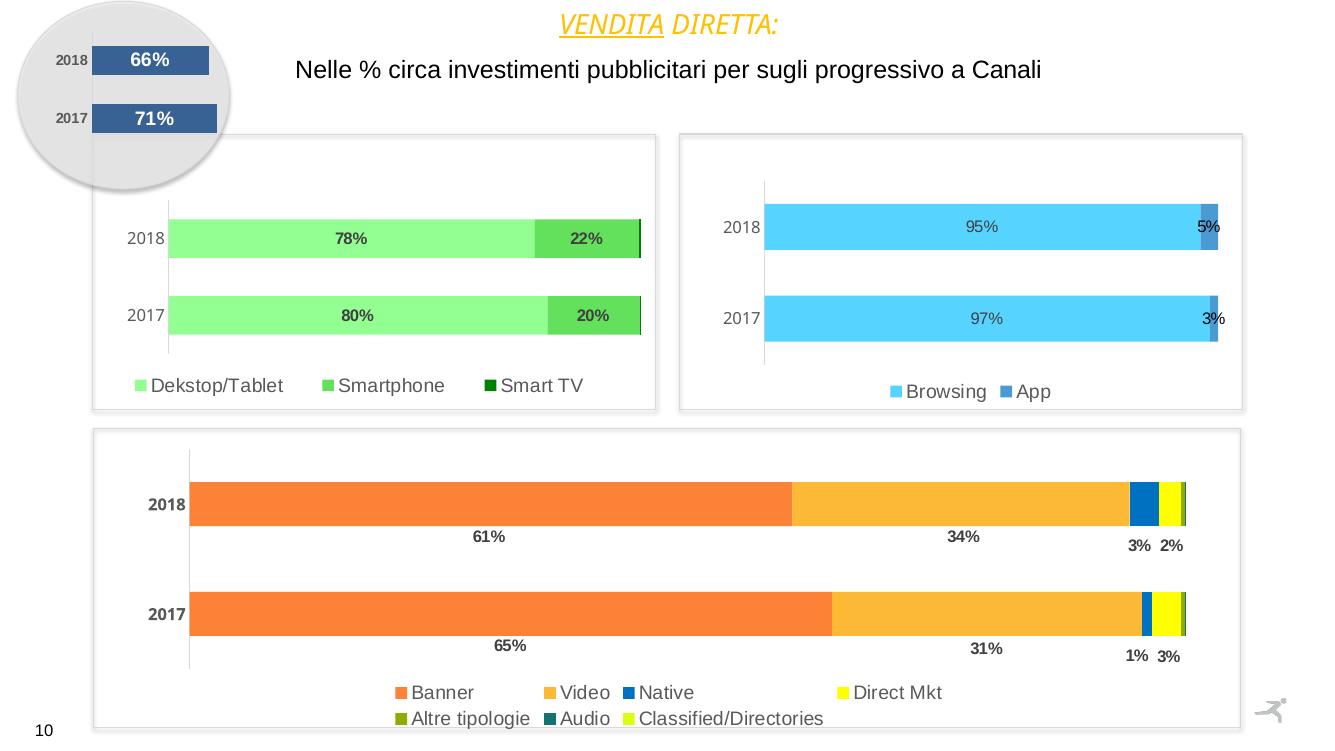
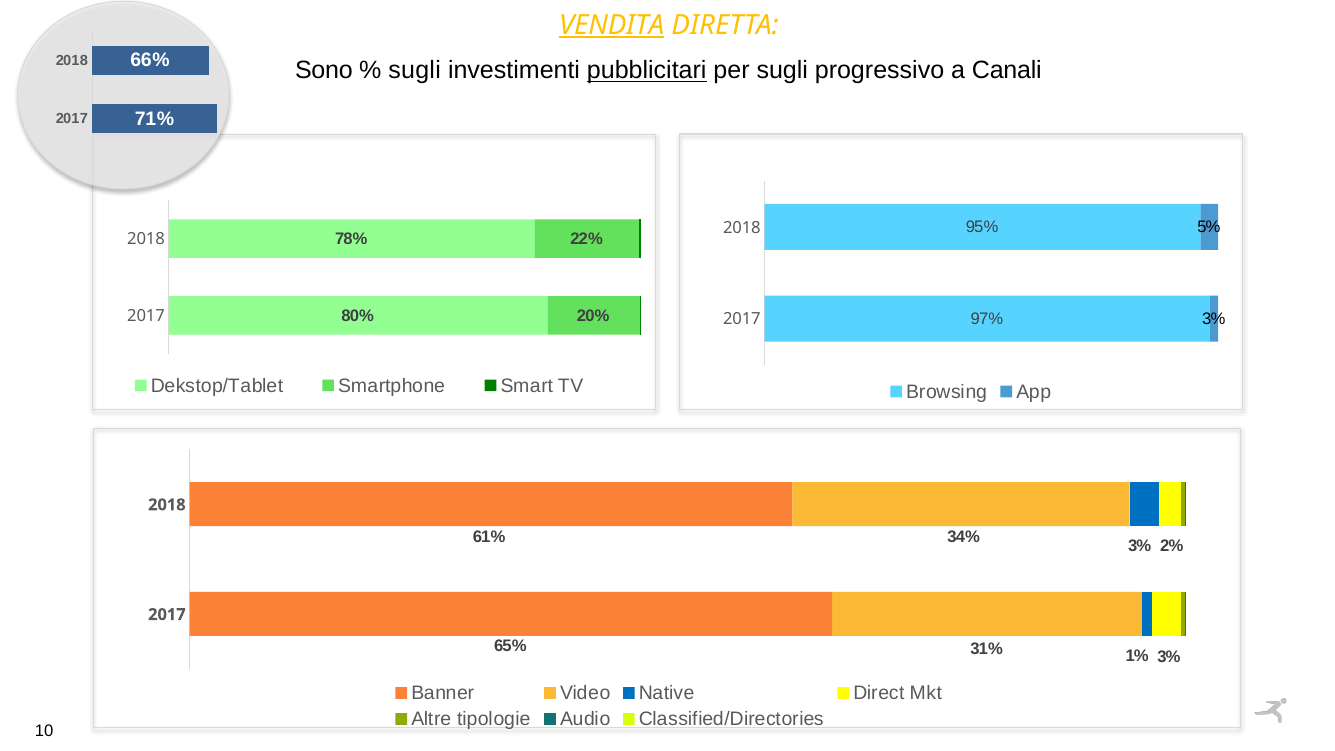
Nelle: Nelle -> Sono (324, 71)
circa: circa -> sugli (415, 71)
pubblicitari underline: none -> present (647, 71)
